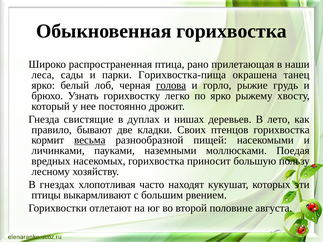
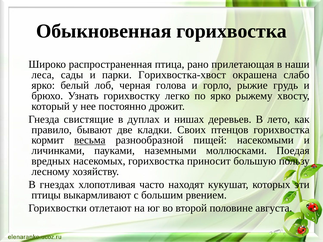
Горихвостка-пища: Горихвостка-пища -> Горихвостка-хвост (182, 75)
танец: танец -> слабо (297, 75)
голова underline: present -> none (171, 85)
